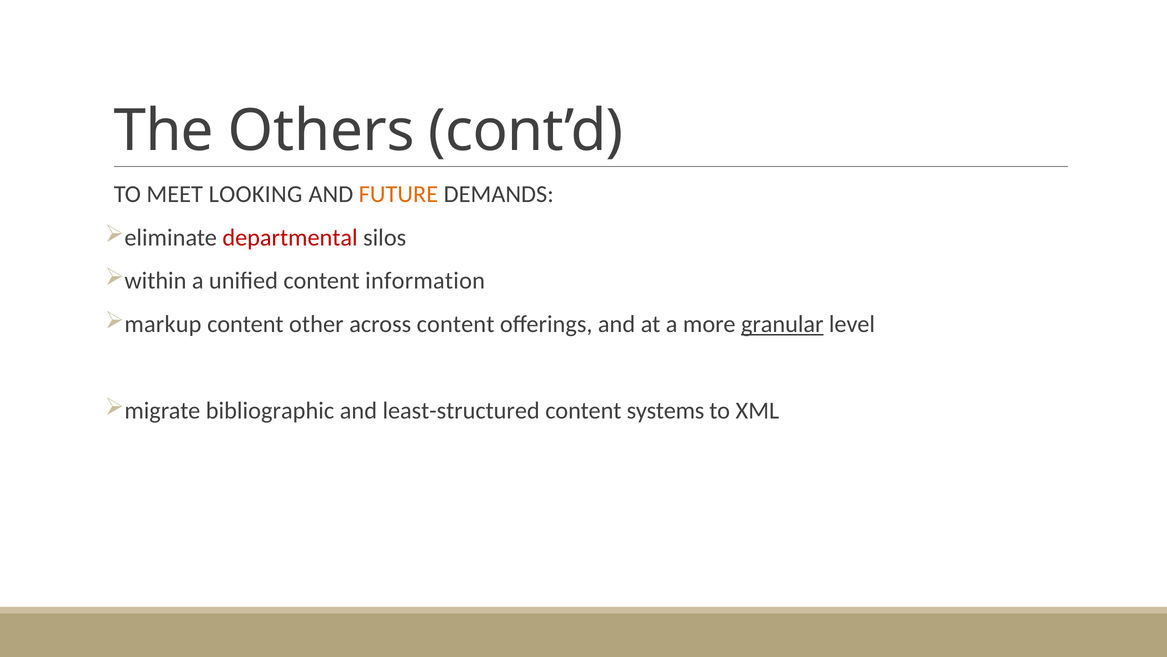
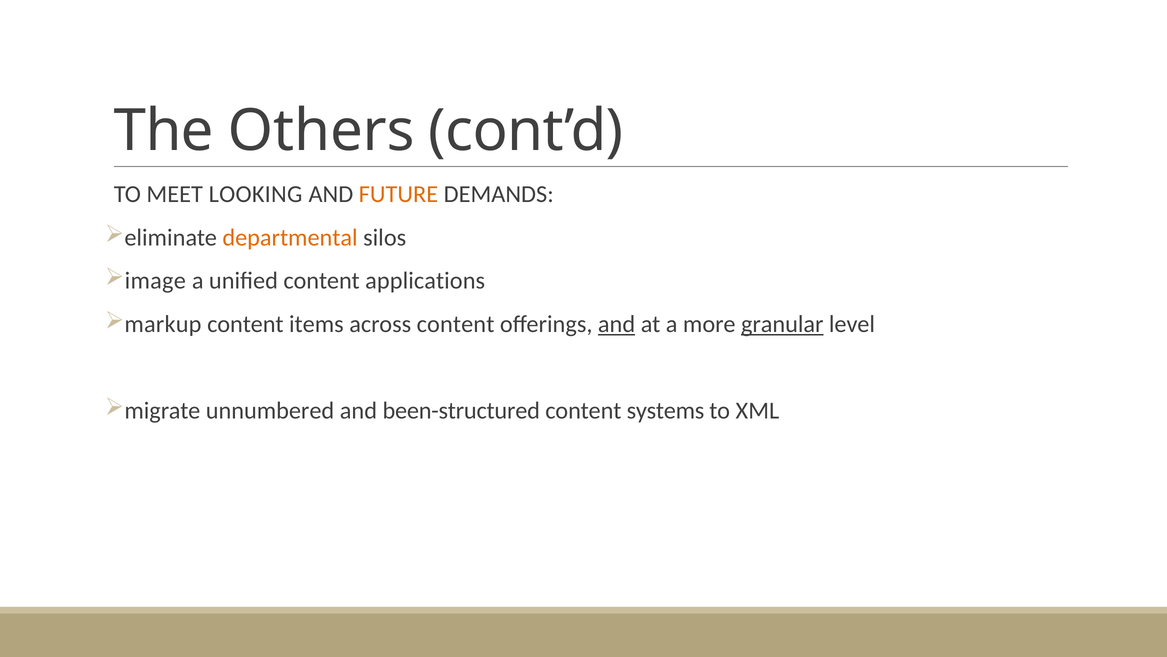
departmental colour: red -> orange (290, 237)
within: within -> image (155, 281)
information: information -> applications (425, 281)
other: other -> items (316, 324)
and underline: none -> present (617, 324)
bibliographic: bibliographic -> unnumbered (270, 410)
least-structured: least-structured -> been-structured (461, 410)
